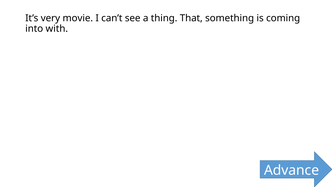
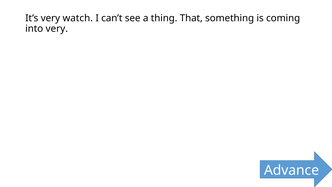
movie: movie -> watch (78, 18)
into with: with -> very (57, 29)
